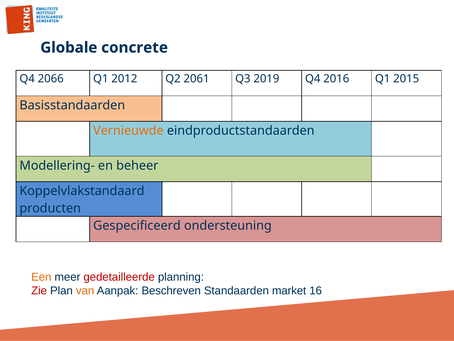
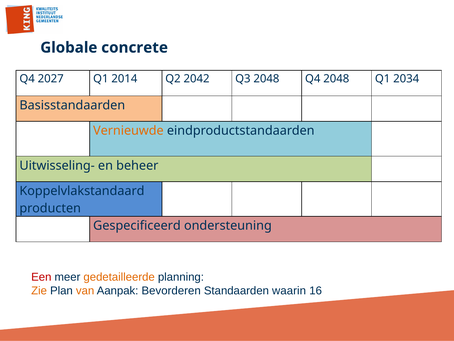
2066: 2066 -> 2027 (51, 78)
2012: 2012 -> 2014 (124, 78)
2061: 2061 -> 2042 (197, 78)
Q3 2019: 2019 -> 2048 (266, 78)
Q4 2016: 2016 -> 2048 (336, 78)
2015: 2015 -> 2034 (406, 78)
Modellering-: Modellering- -> Uitwisseling- (57, 165)
Een colour: orange -> red (41, 277)
gedetailleerde colour: red -> orange (119, 277)
Zie colour: red -> orange (39, 290)
Beschreven: Beschreven -> Bevorderen (171, 290)
market: market -> waarin (289, 290)
